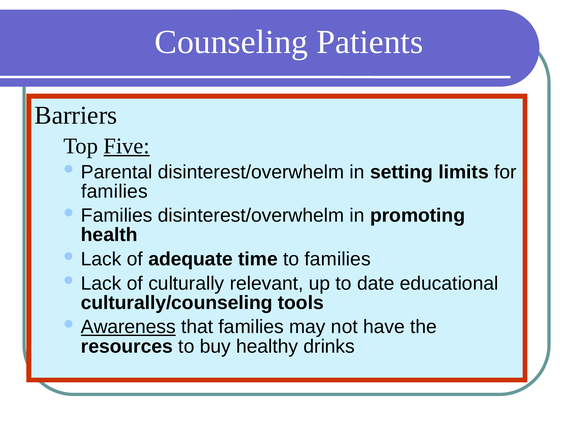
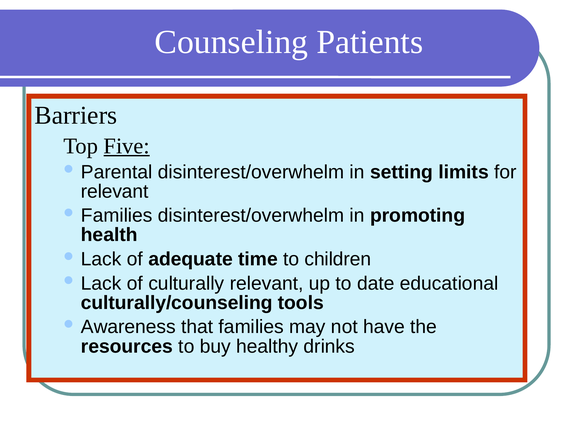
families: families -> relevant (115, 192)
to families: families -> children (338, 259)
Awareness underline: present -> none (128, 327)
